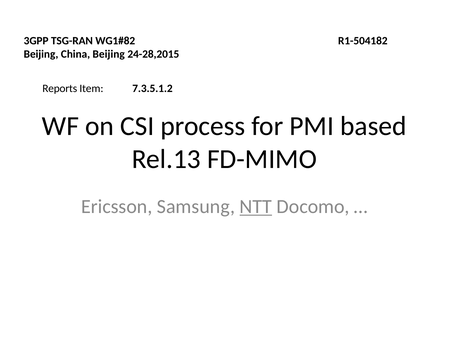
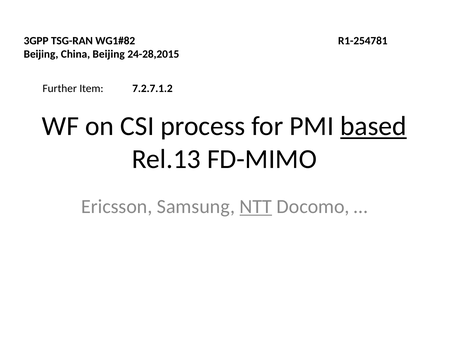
R1-504182: R1-504182 -> R1-254781 (363, 41)
Reports: Reports -> Further (60, 88)
7.3.5.1.2: 7.3.5.1.2 -> 7.2.7.1.2 (152, 88)
based underline: none -> present (373, 126)
